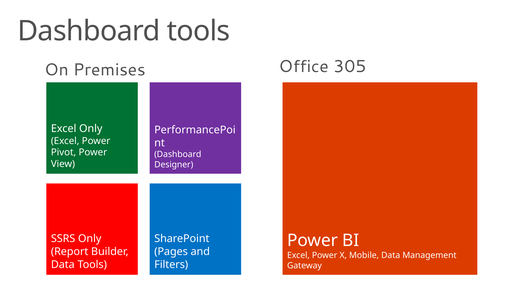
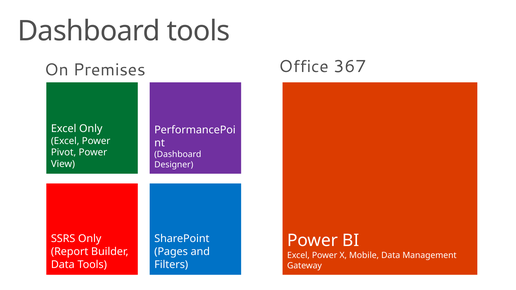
305: 305 -> 367 (350, 67)
